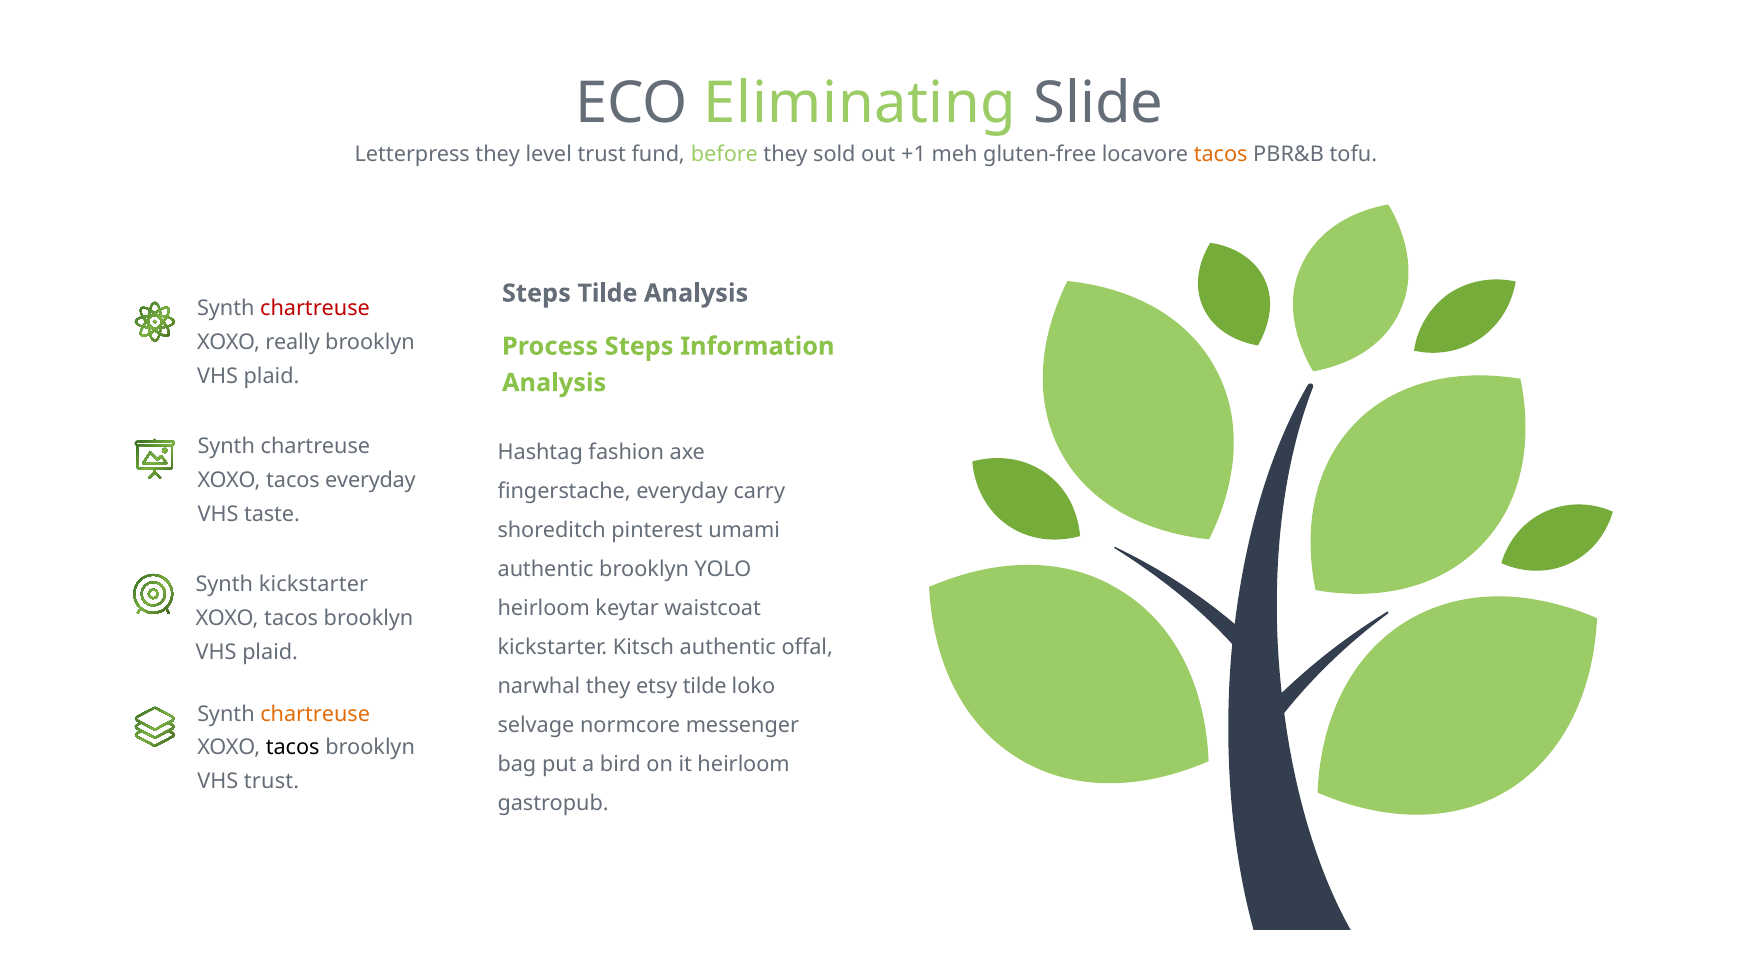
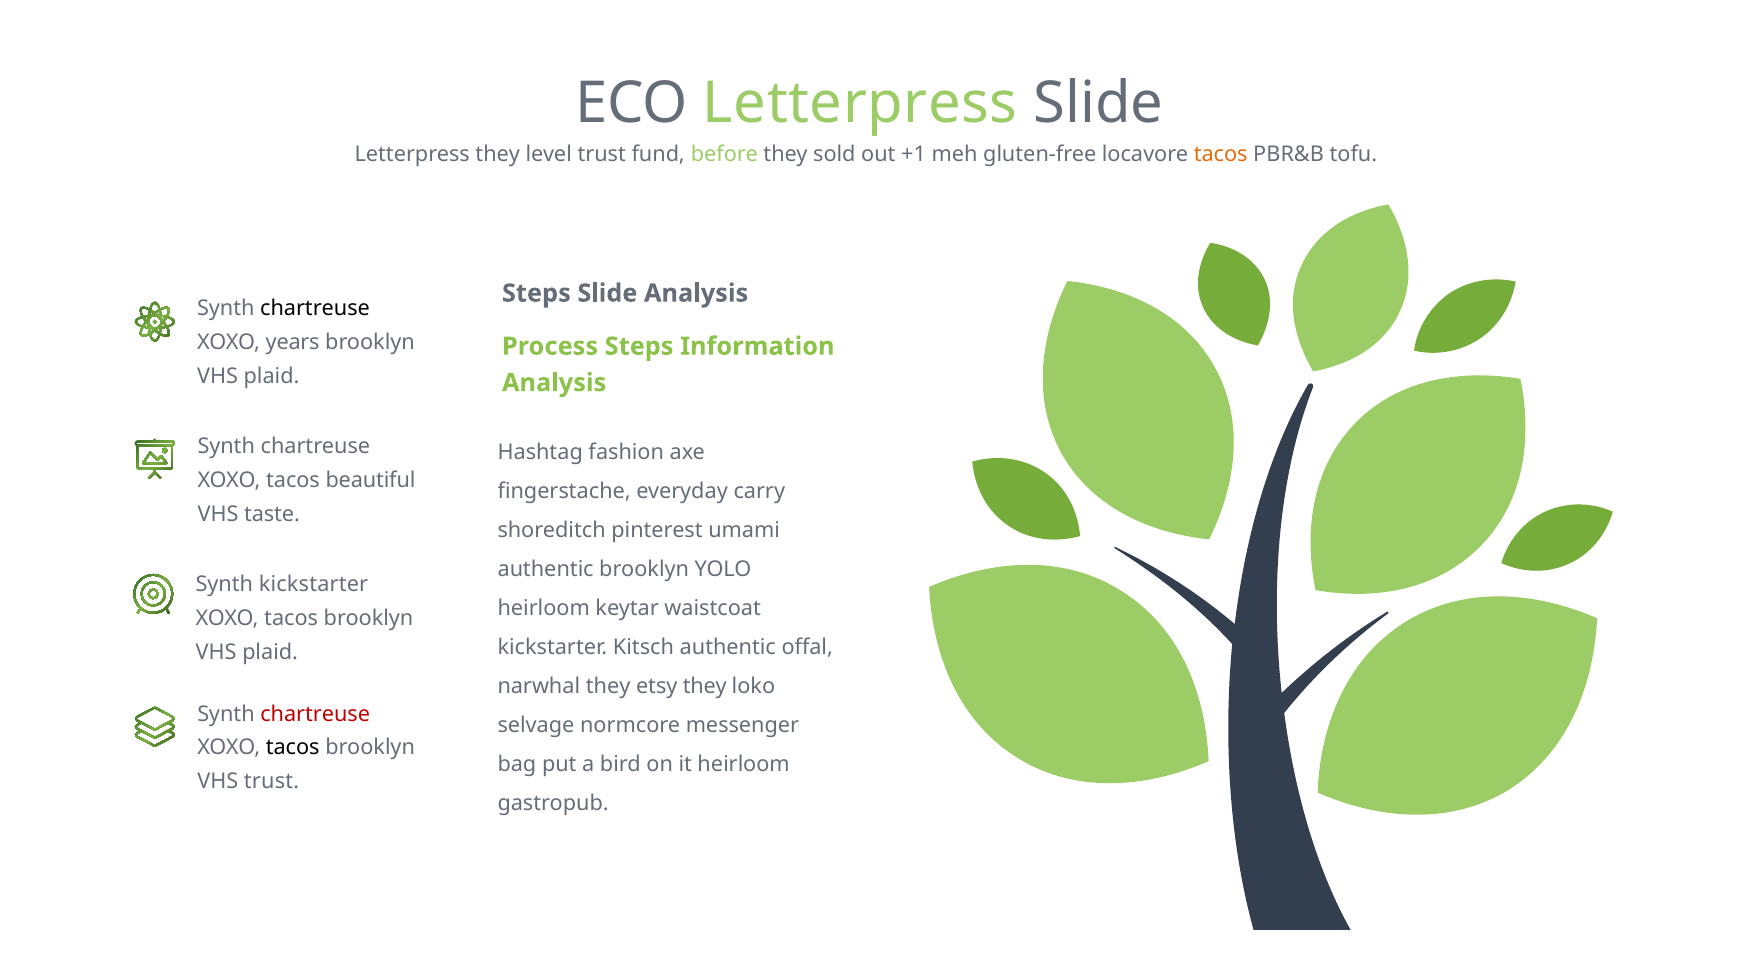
ECO Eliminating: Eliminating -> Letterpress (860, 103)
Steps Tilde: Tilde -> Slide (607, 293)
chartreuse colour: red -> black (315, 308)
really: really -> years (293, 342)
tacos everyday: everyday -> beautiful (370, 480)
etsy tilde: tilde -> they (705, 686)
chartreuse colour: orange -> red (315, 714)
